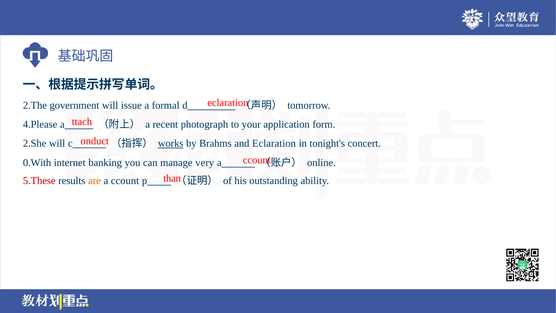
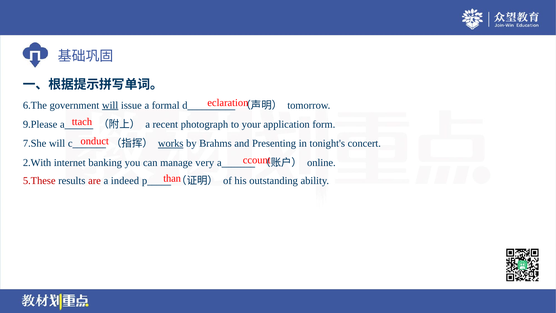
2.The: 2.The -> 6.The (35, 105)
will underline: none -> present (110, 105)
4.Please: 4.Please -> 9.Please (40, 124)
2.She: 2.She -> 7.She (35, 143)
and Eclaration: Eclaration -> Presenting (274, 143)
0.With: 0.With -> 2.With (37, 163)
are colour: orange -> red (95, 180)
a ccount: ccount -> indeed (125, 180)
